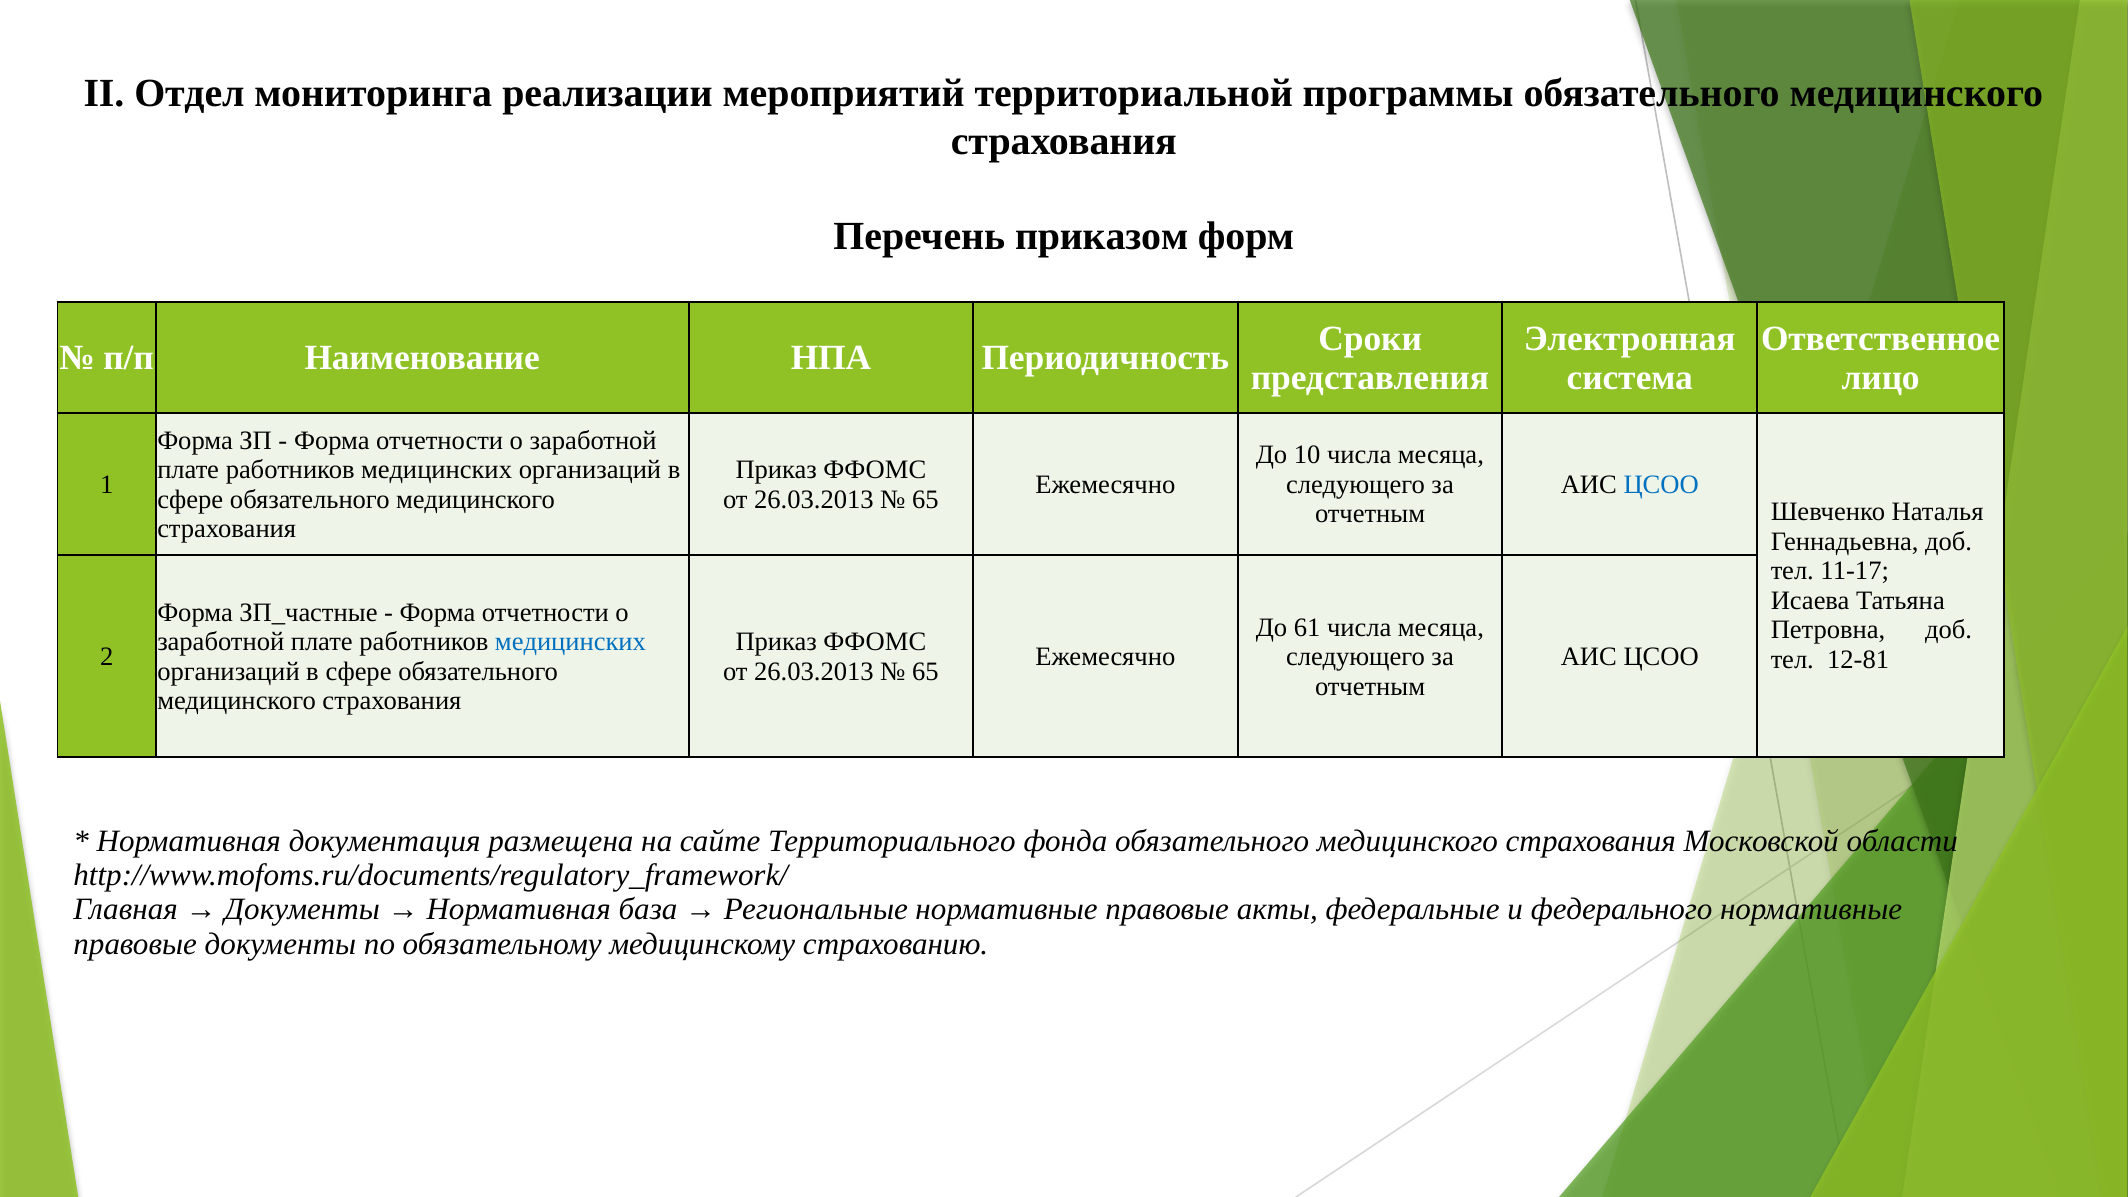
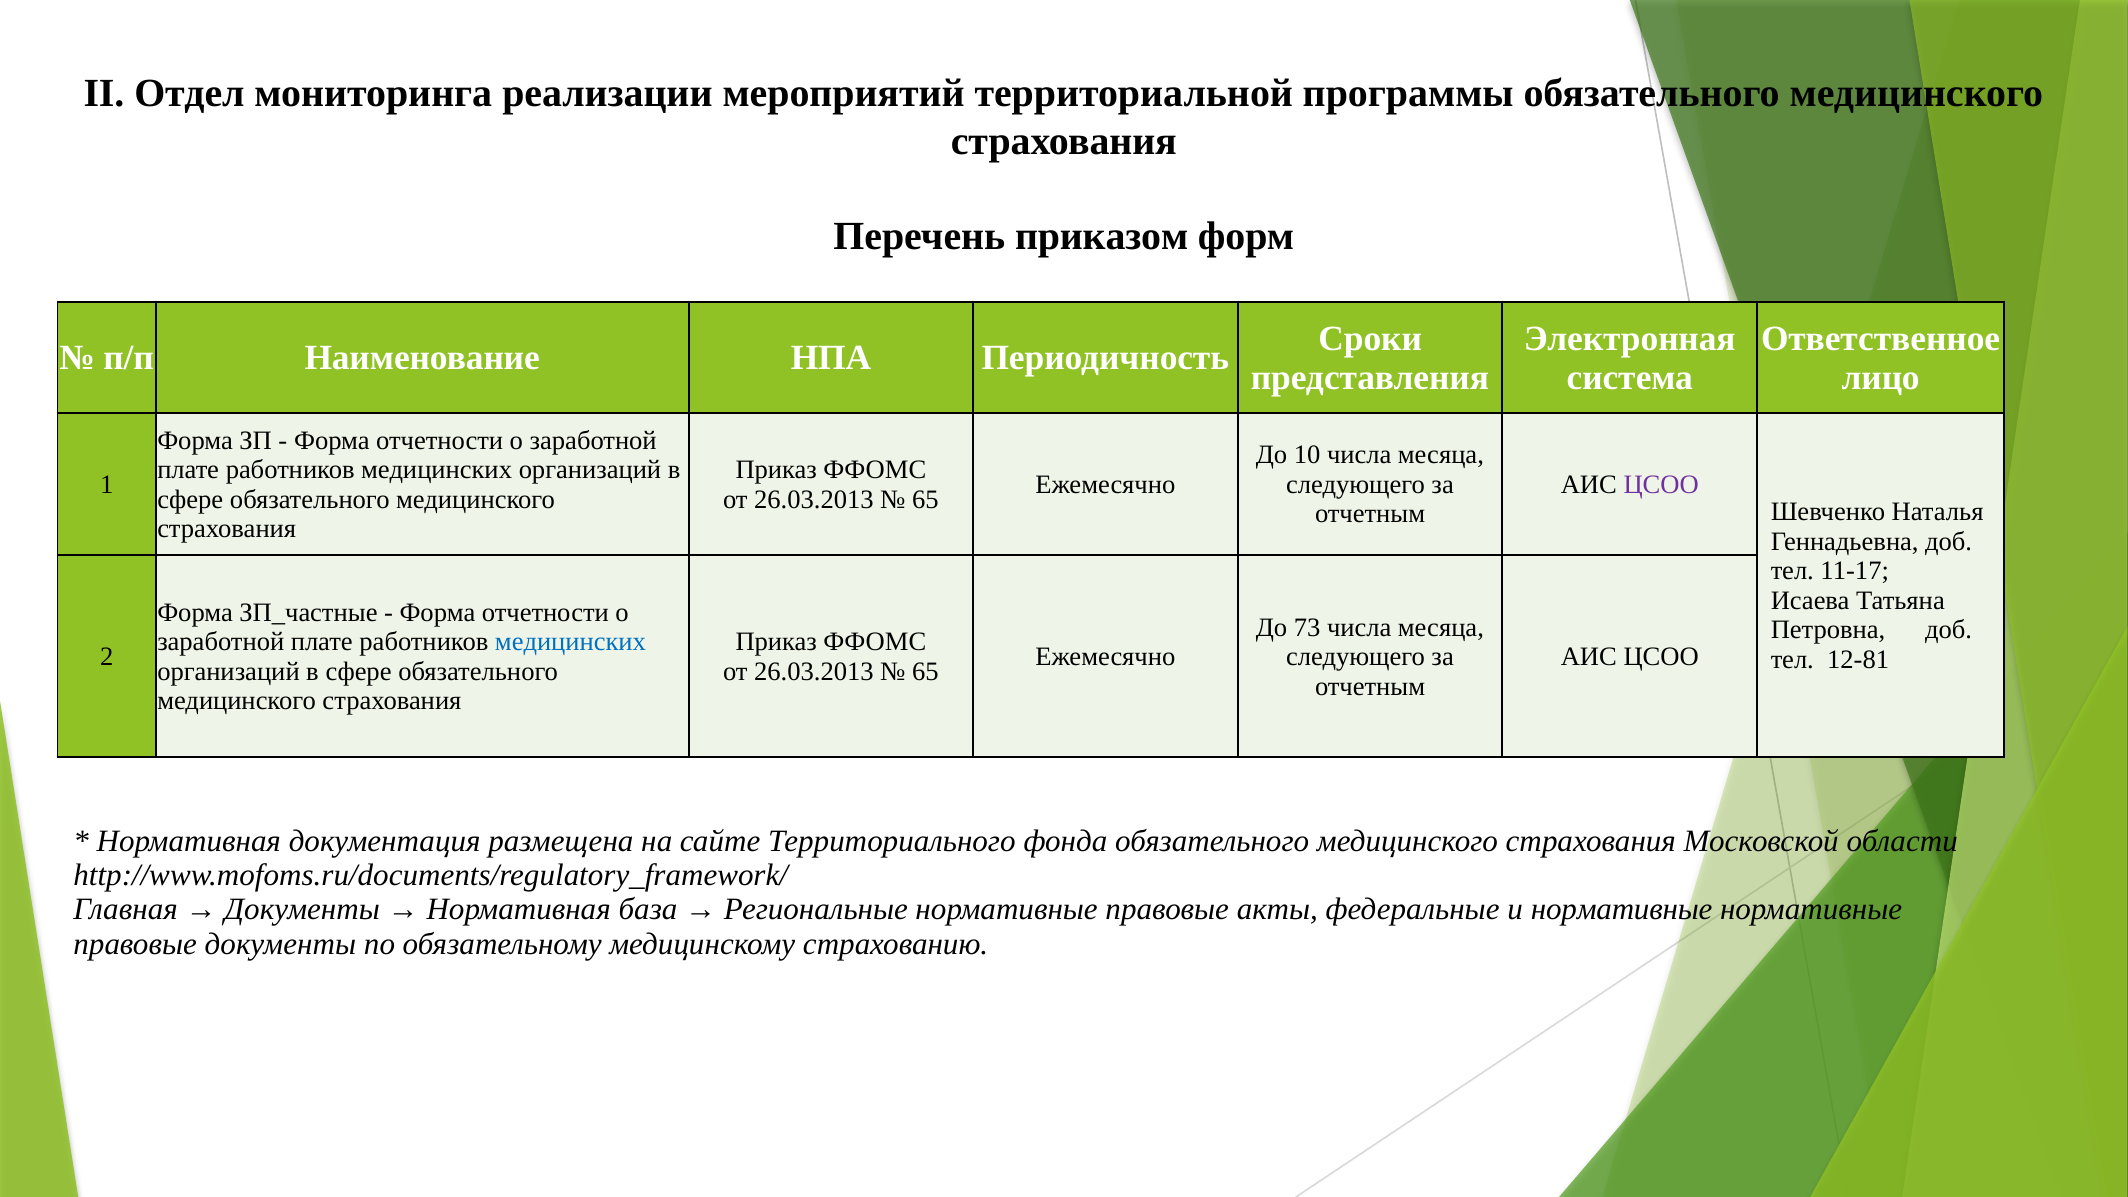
ЦСОО colour: blue -> purple (1661, 485)
61: 61 -> 73 (1307, 627)
и федерального: федерального -> нормативные (1622, 910)
